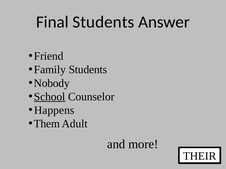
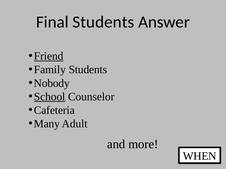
Friend underline: none -> present (49, 56)
Happens: Happens -> Cafeteria (54, 110)
Them: Them -> Many (47, 124)
THEIR: THEIR -> WHEN (200, 157)
